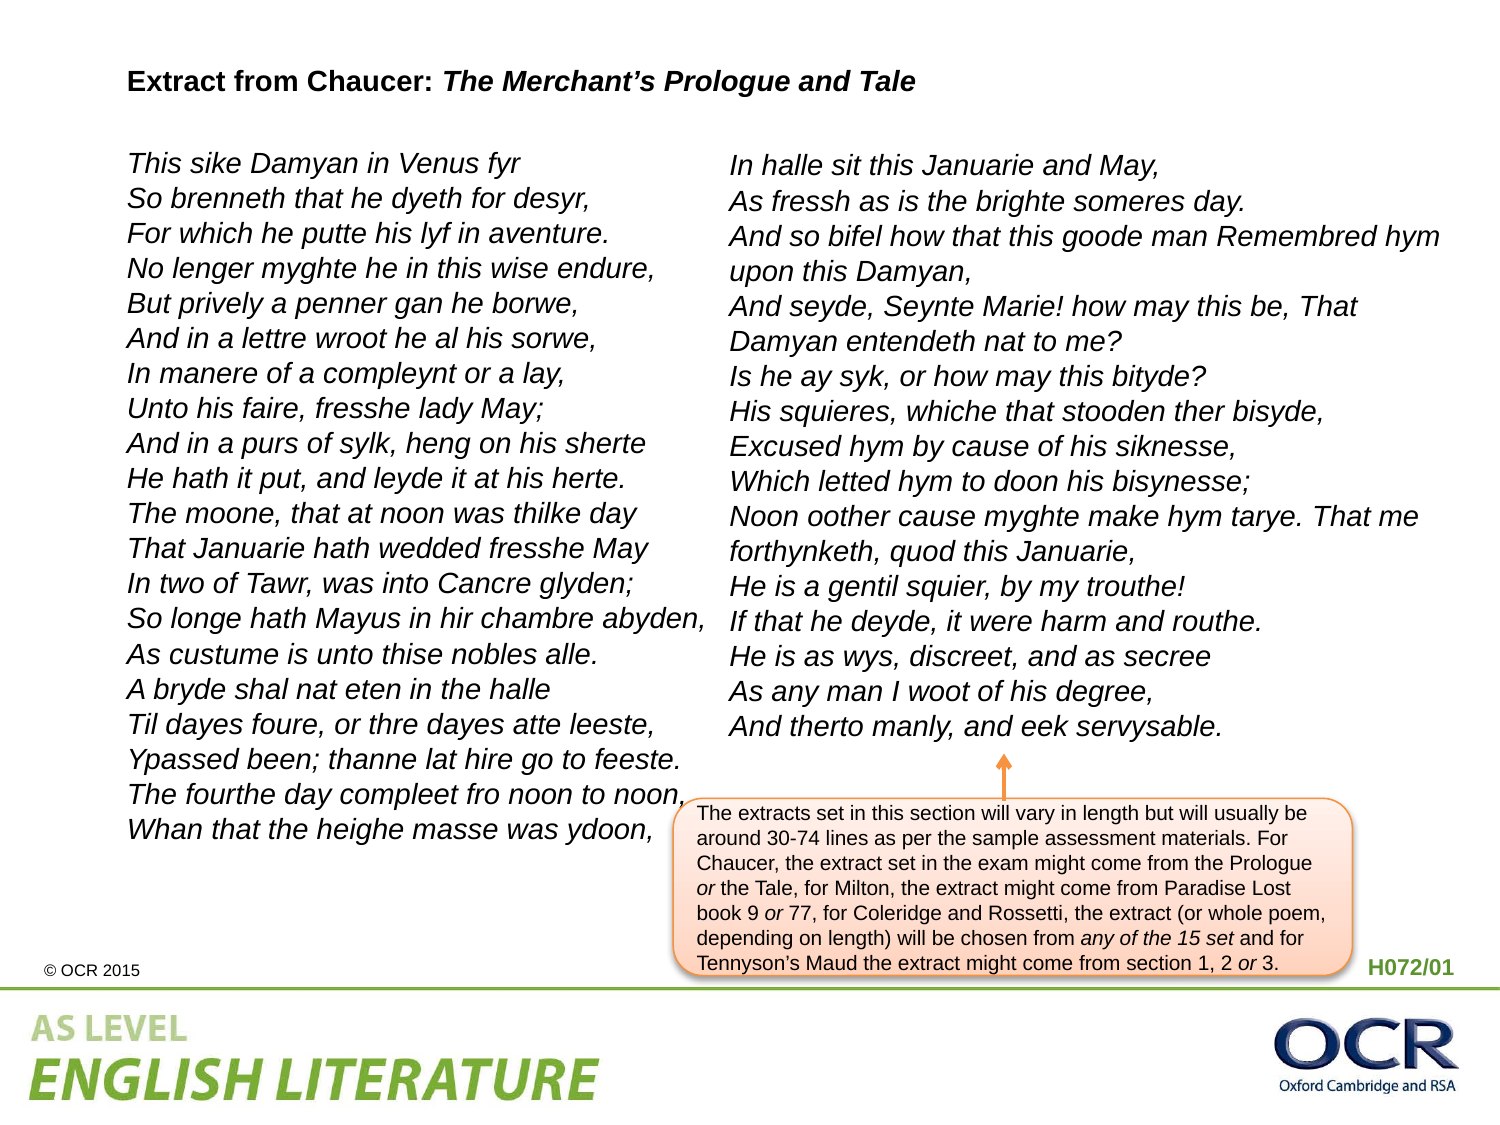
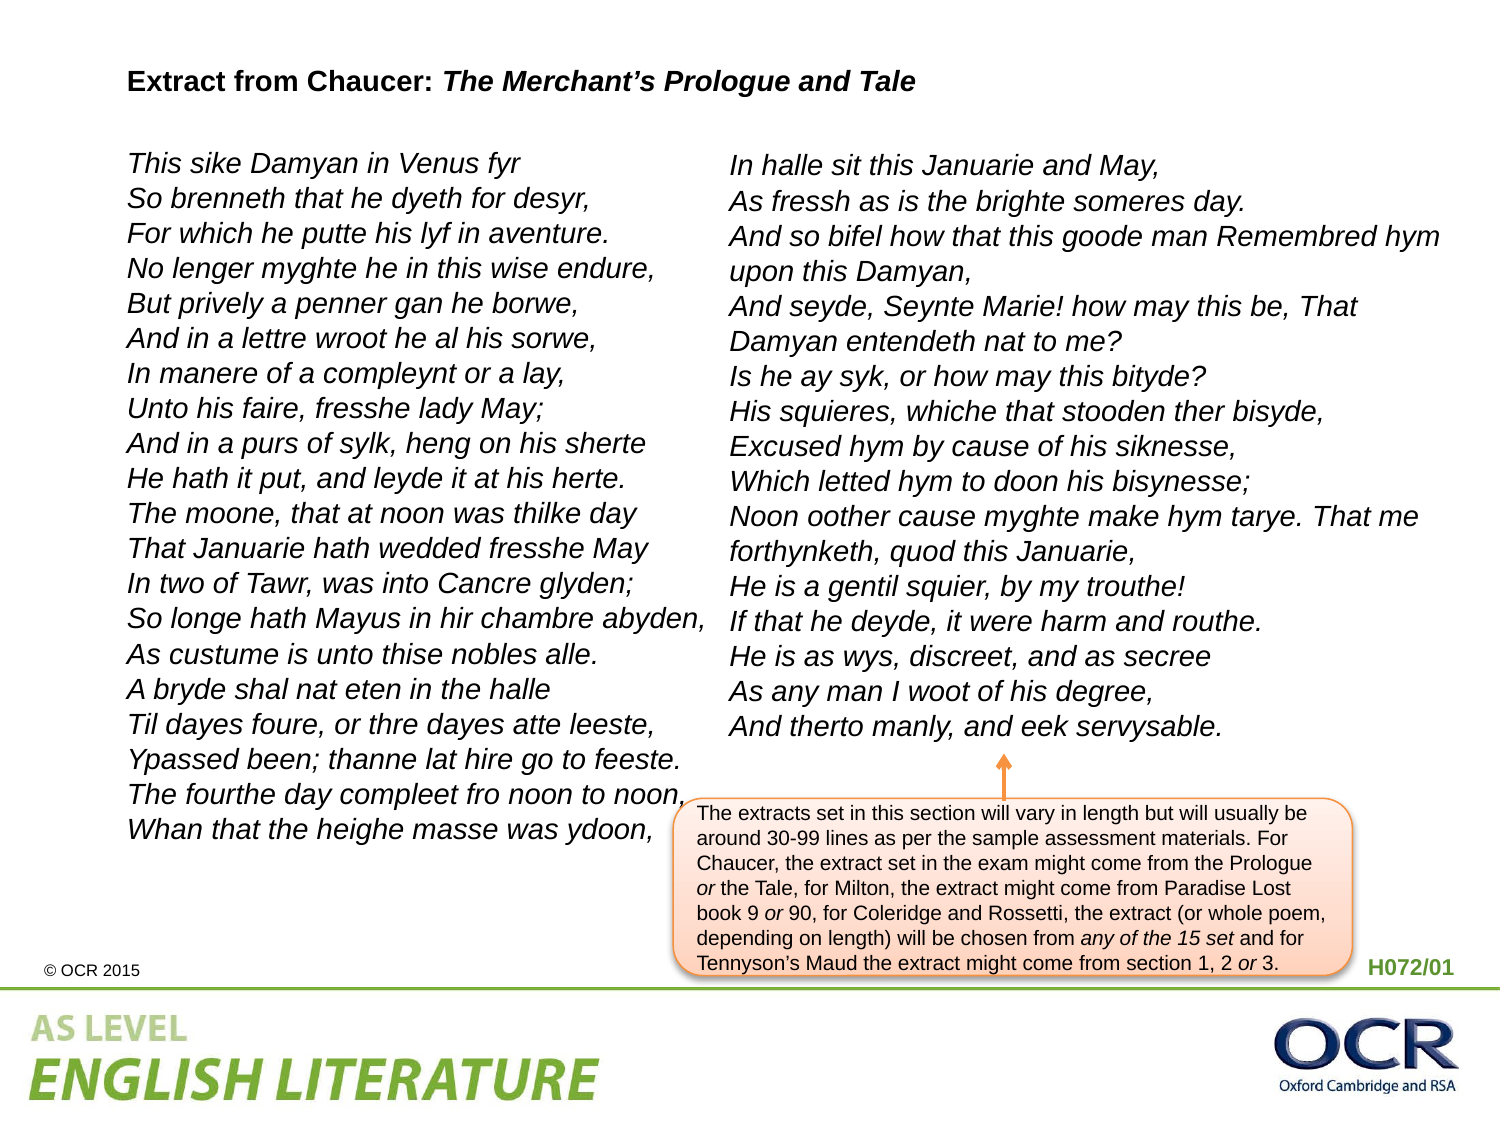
30-74: 30-74 -> 30-99 (793, 838)
77: 77 -> 90 (803, 913)
